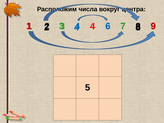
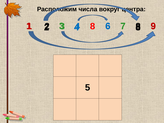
4: 4 -> 8 (93, 26)
